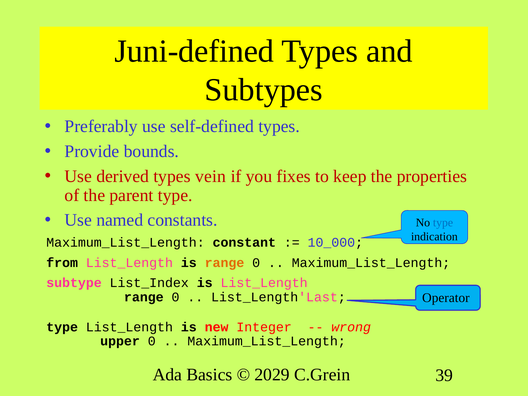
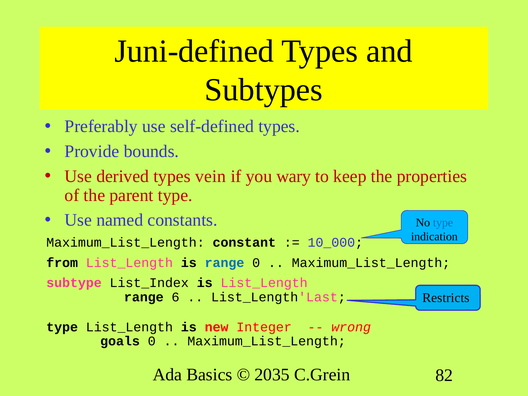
fixes: fixes -> wary (294, 176)
range colour: orange -> blue (224, 263)
Operator: Operator -> Restricts (446, 298)
0: 0 -> 6 (175, 297)
upper: upper -> goals (120, 341)
2029: 2029 -> 2035 (272, 375)
39: 39 -> 82 (444, 375)
